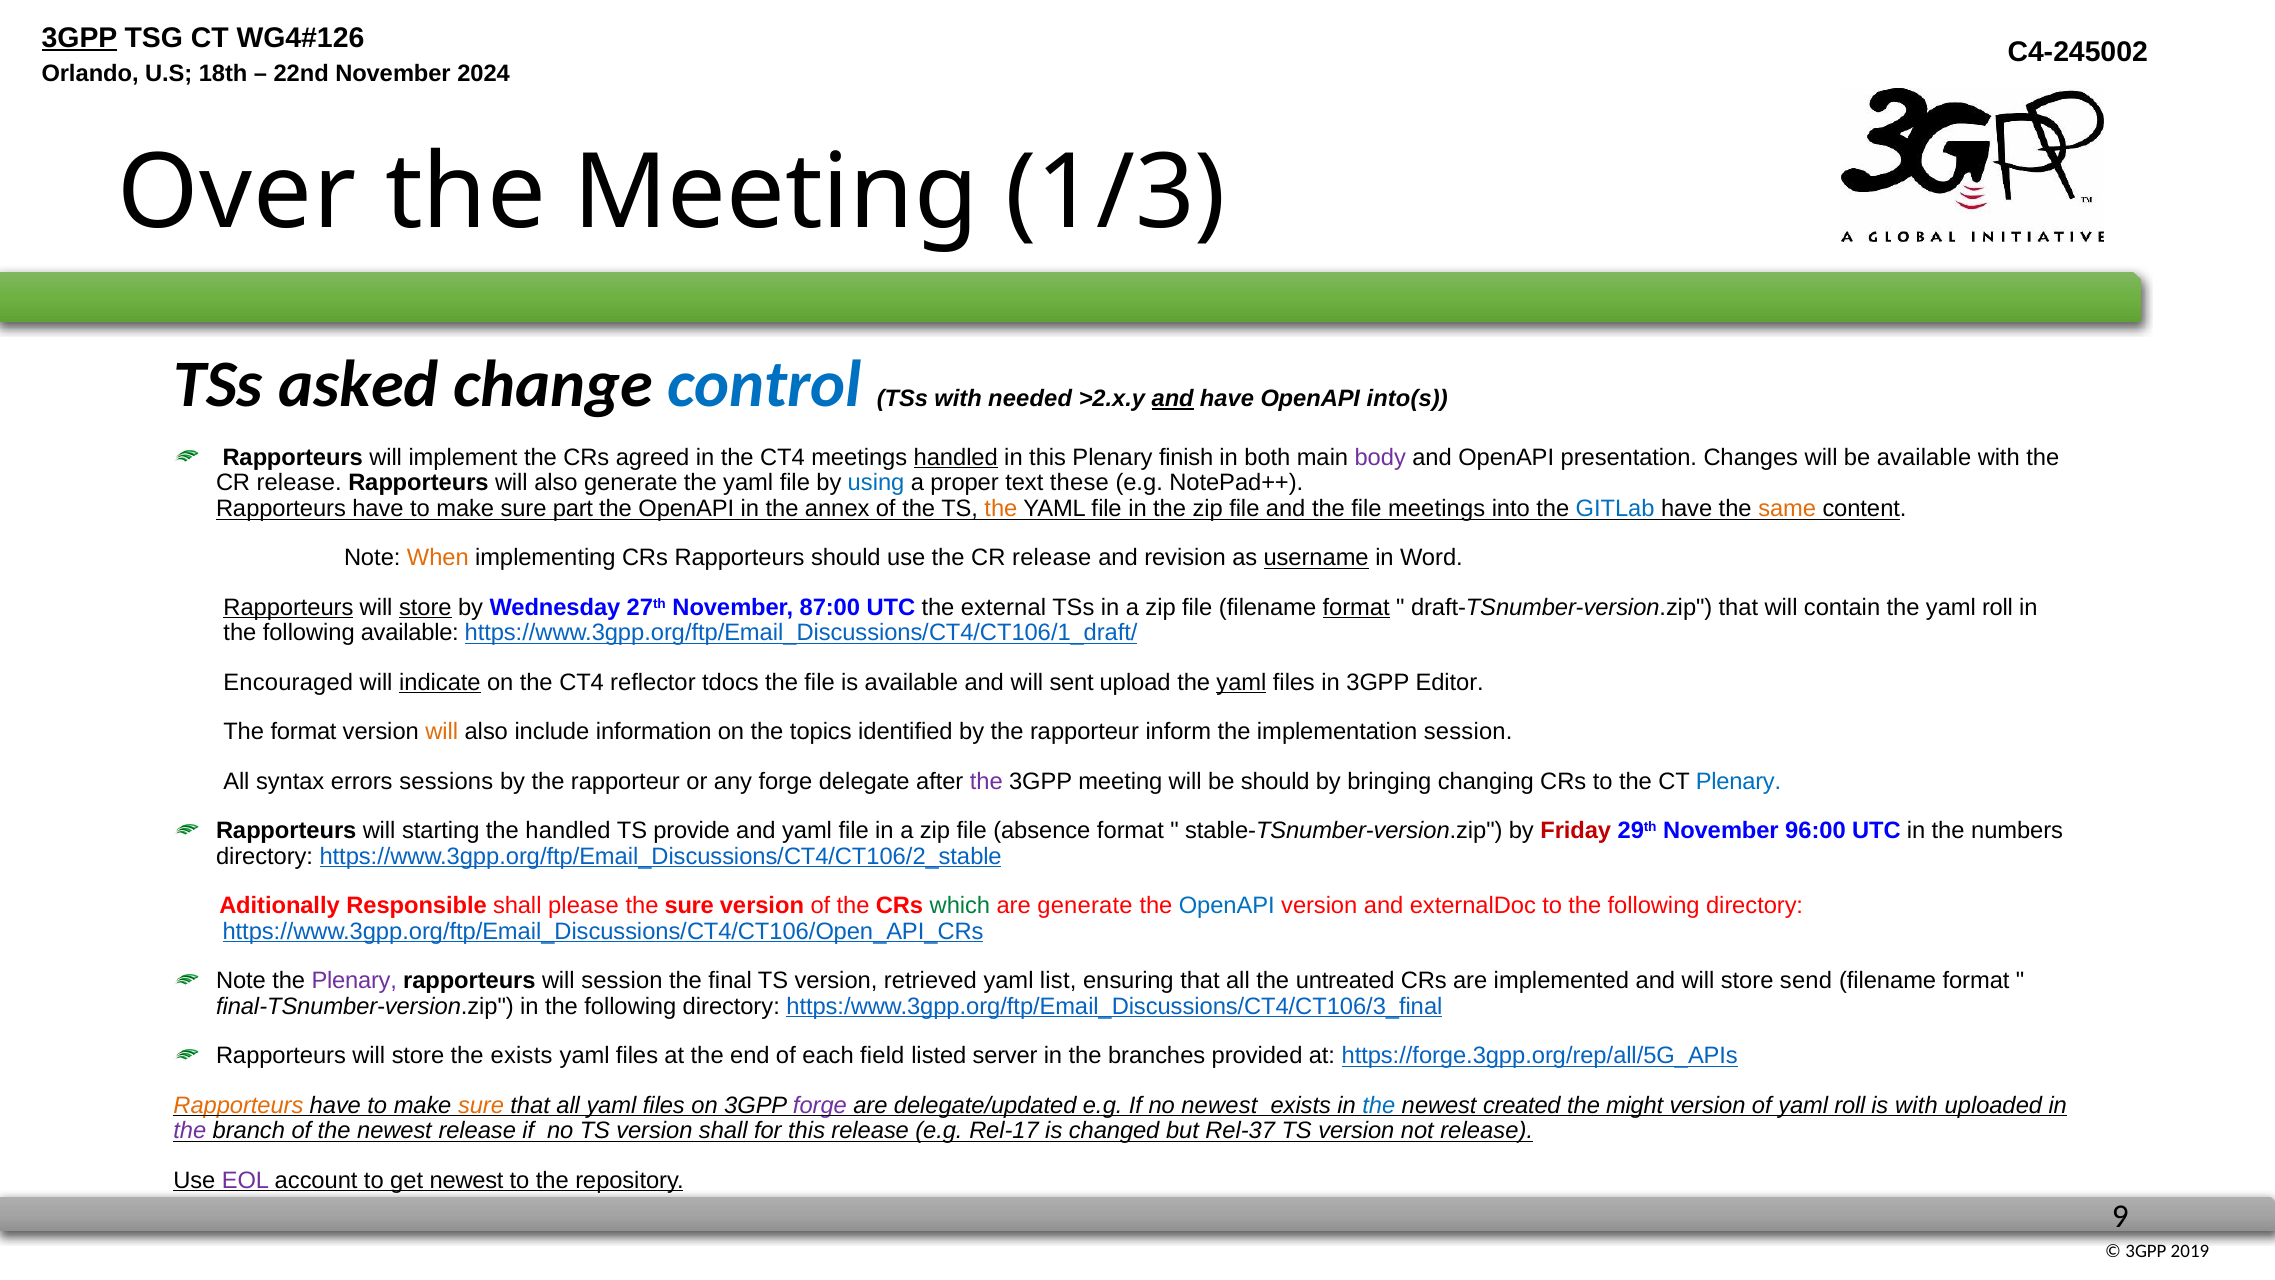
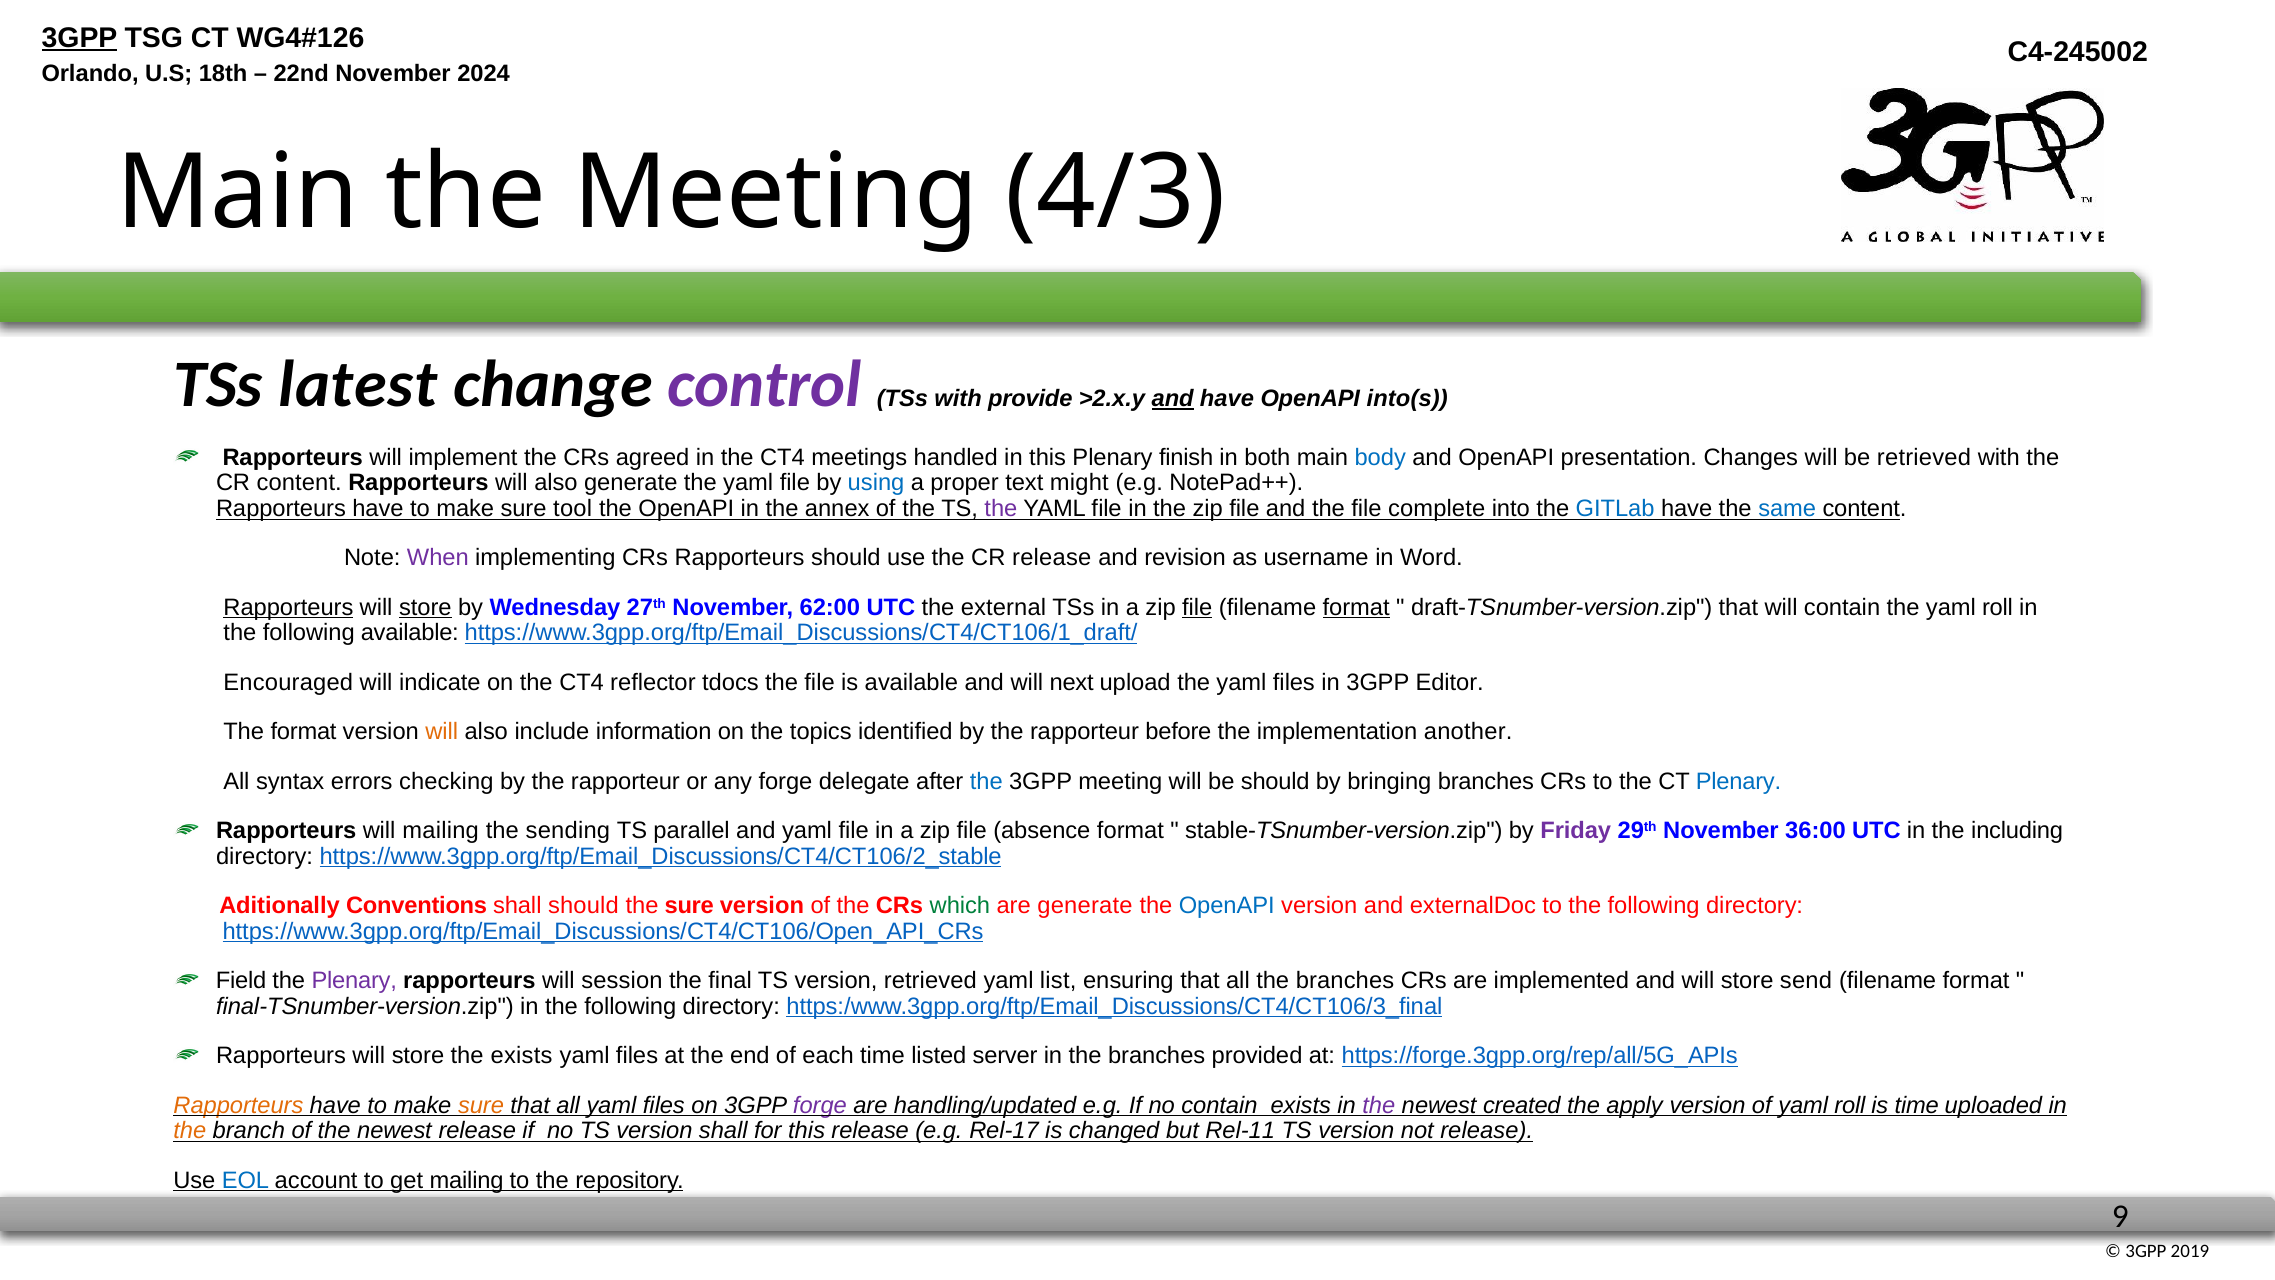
Over: Over -> Main (238, 193)
1/3: 1/3 -> 4/3 (1116, 193)
asked: asked -> latest (358, 385)
control colour: blue -> purple (765, 385)
needed: needed -> provide (1030, 399)
handled underline: present -> none (956, 457)
body colour: purple -> blue (1380, 457)
be available: available -> retrieved (1924, 457)
release: release -> content (299, 483)
these: these -> might (1079, 483)
part: part -> tool (573, 509)
the colour: orange -> purple (1001, 509)
file meetings: meetings -> complete (1437, 509)
same colour: orange -> blue (1787, 509)
When colour: orange -> purple (438, 558)
username underline: present -> none (1316, 558)
87:00: 87:00 -> 62:00 (830, 607)
file underline: none -> present (1197, 607)
indicate underline: present -> none (440, 682)
sent: sent -> next (1072, 682)
yaml underline: present -> none (1241, 682)
inform: inform -> before (1178, 732)
implementation session: session -> another (1468, 732)
sessions: sessions -> checking (446, 781)
the colour: purple -> blue (986, 781)
bringing changing: changing -> branches (1486, 781)
will starting: starting -> mailing (441, 830)
the handled: handled -> sending (568, 830)
provide: provide -> parallel (692, 830)
Friday colour: red -> purple (1576, 830)
96:00: 96:00 -> 36:00 (1815, 830)
numbers: numbers -> including (2017, 830)
Responsible: Responsible -> Conventions (417, 905)
shall please: please -> should (583, 905)
Note: Note -> Field (241, 981)
all the untreated: untreated -> branches (1345, 981)
each field: field -> time (882, 1056)
delegate/updated: delegate/updated -> handling/updated (985, 1105)
no newest: newest -> contain (1219, 1105)
the colour: blue -> purple (1379, 1105)
might: might -> apply (1635, 1105)
is with: with -> time (1917, 1105)
the colour: purple -> orange (190, 1131)
Rel-37: Rel-37 -> Rel-11 (1240, 1131)
EOL colour: purple -> blue (245, 1180)
get newest: newest -> mailing (467, 1180)
